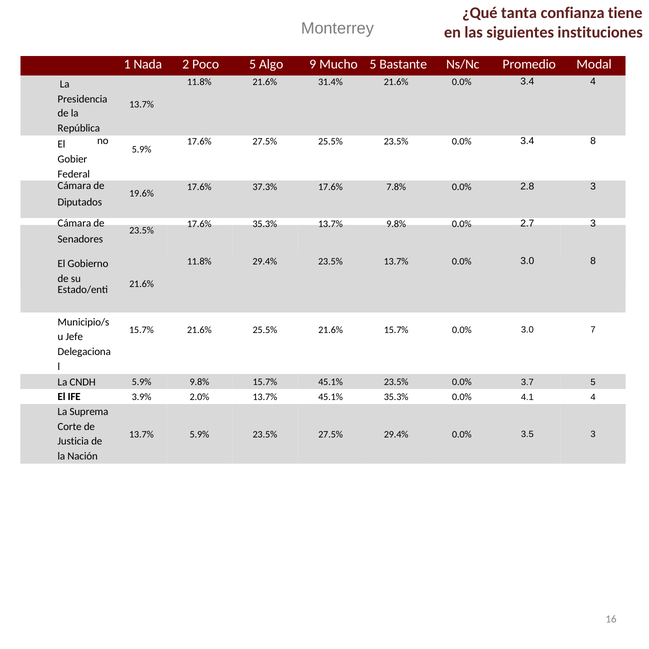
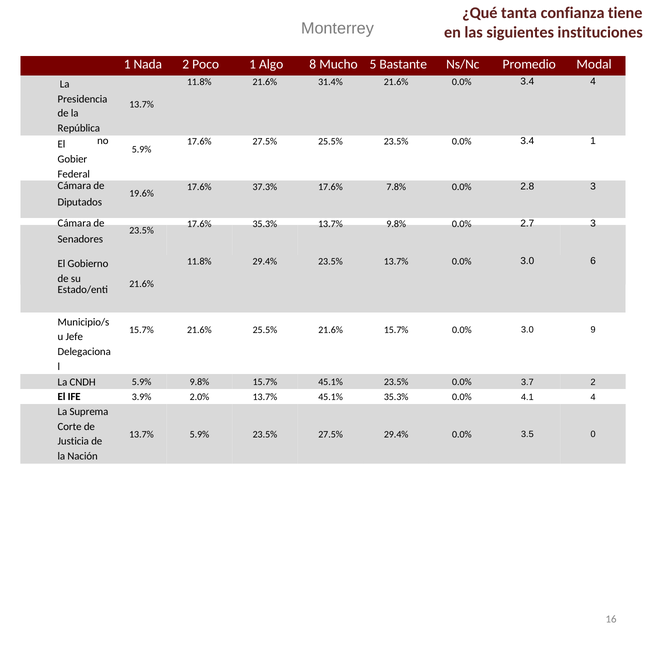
Poco 5: 5 -> 1 (253, 64)
9: 9 -> 8 (313, 64)
3.4 8: 8 -> 1 (593, 141)
3.0 8: 8 -> 6 (593, 261)
7: 7 -> 9 (593, 330)
3.7 5: 5 -> 2 (593, 382)
3.5 3: 3 -> 0 (593, 434)
